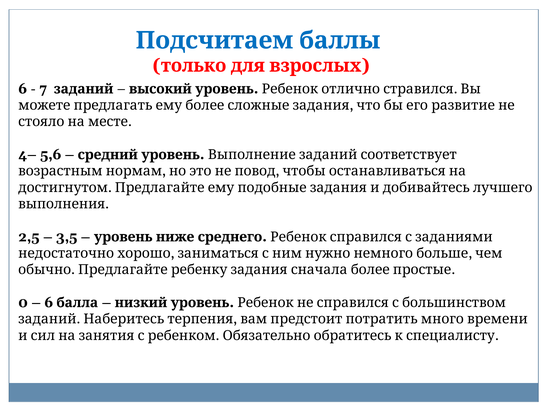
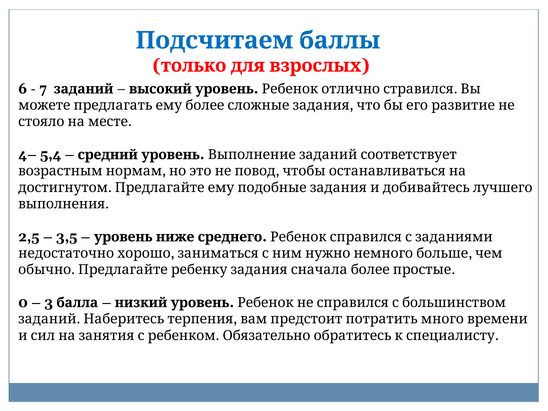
5,6: 5,6 -> 5,4 (51, 155)
6: 6 -> 3 (49, 303)
